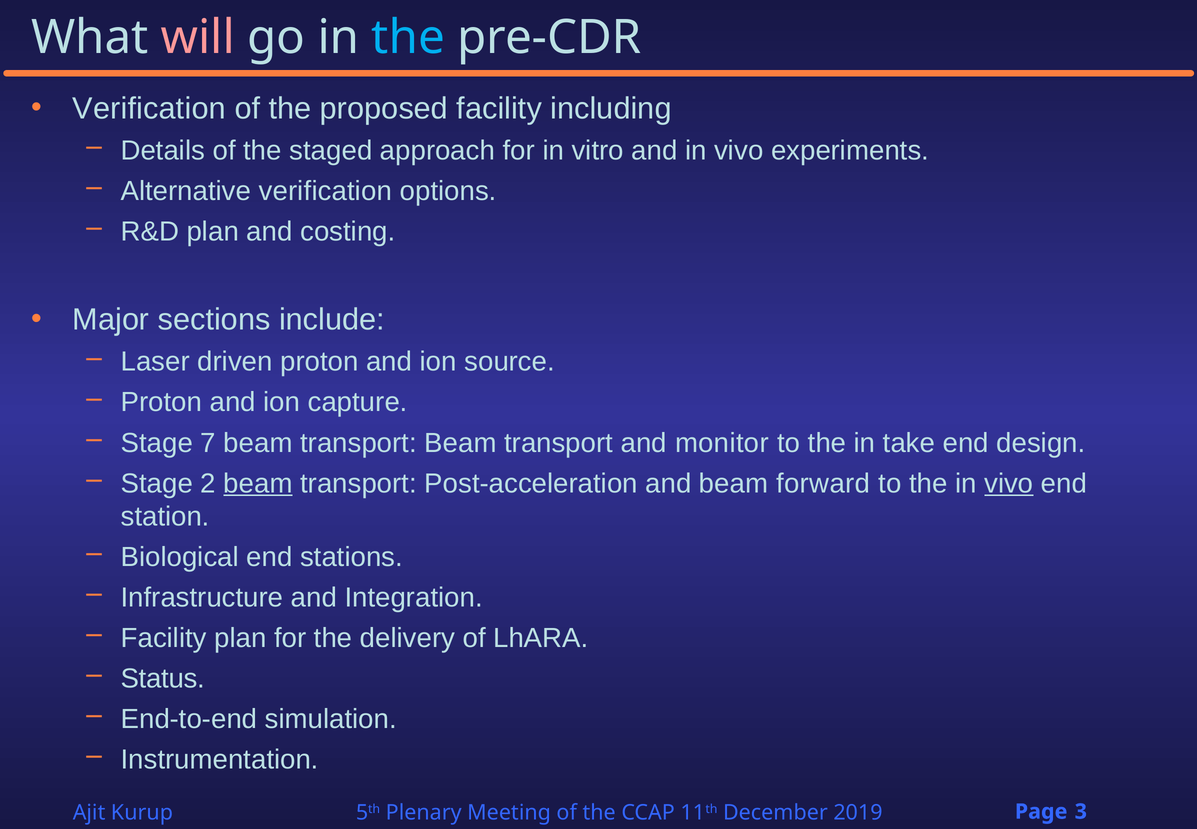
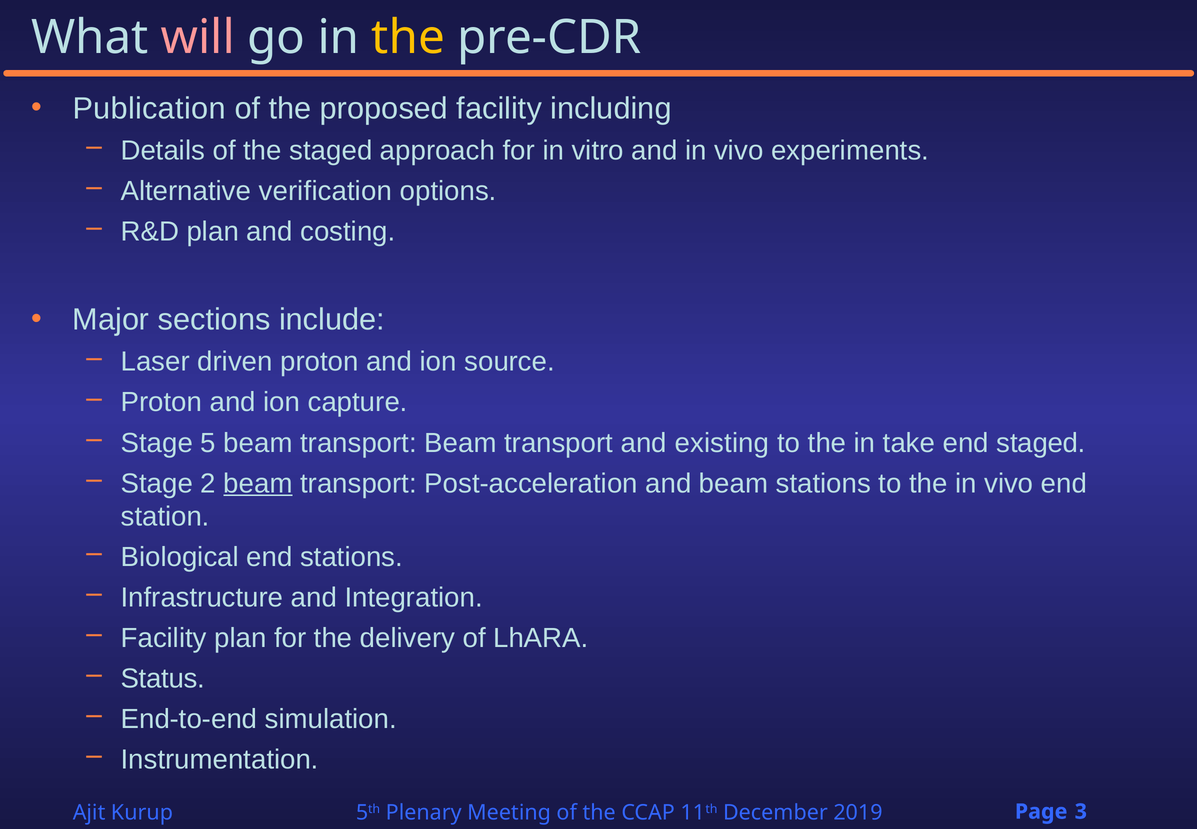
the colour: light blue -> yellow (408, 37)
Verification: Verification -> Publication (149, 108)
7: 7 -> 5 (208, 443)
monitor: monitor -> existing (722, 443)
end design: design -> staged (1041, 443)
beam forward: forward -> stations (823, 483)
vivo underline: present -> none (1009, 483)
